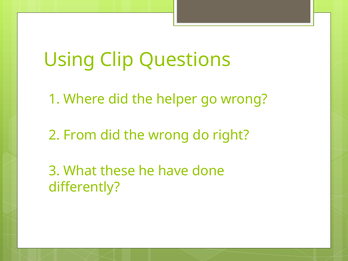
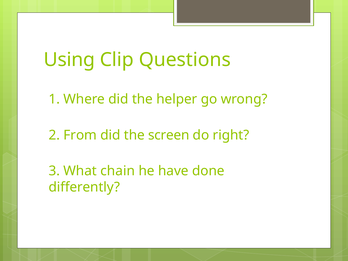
the wrong: wrong -> screen (169, 135)
these: these -> chain (118, 171)
